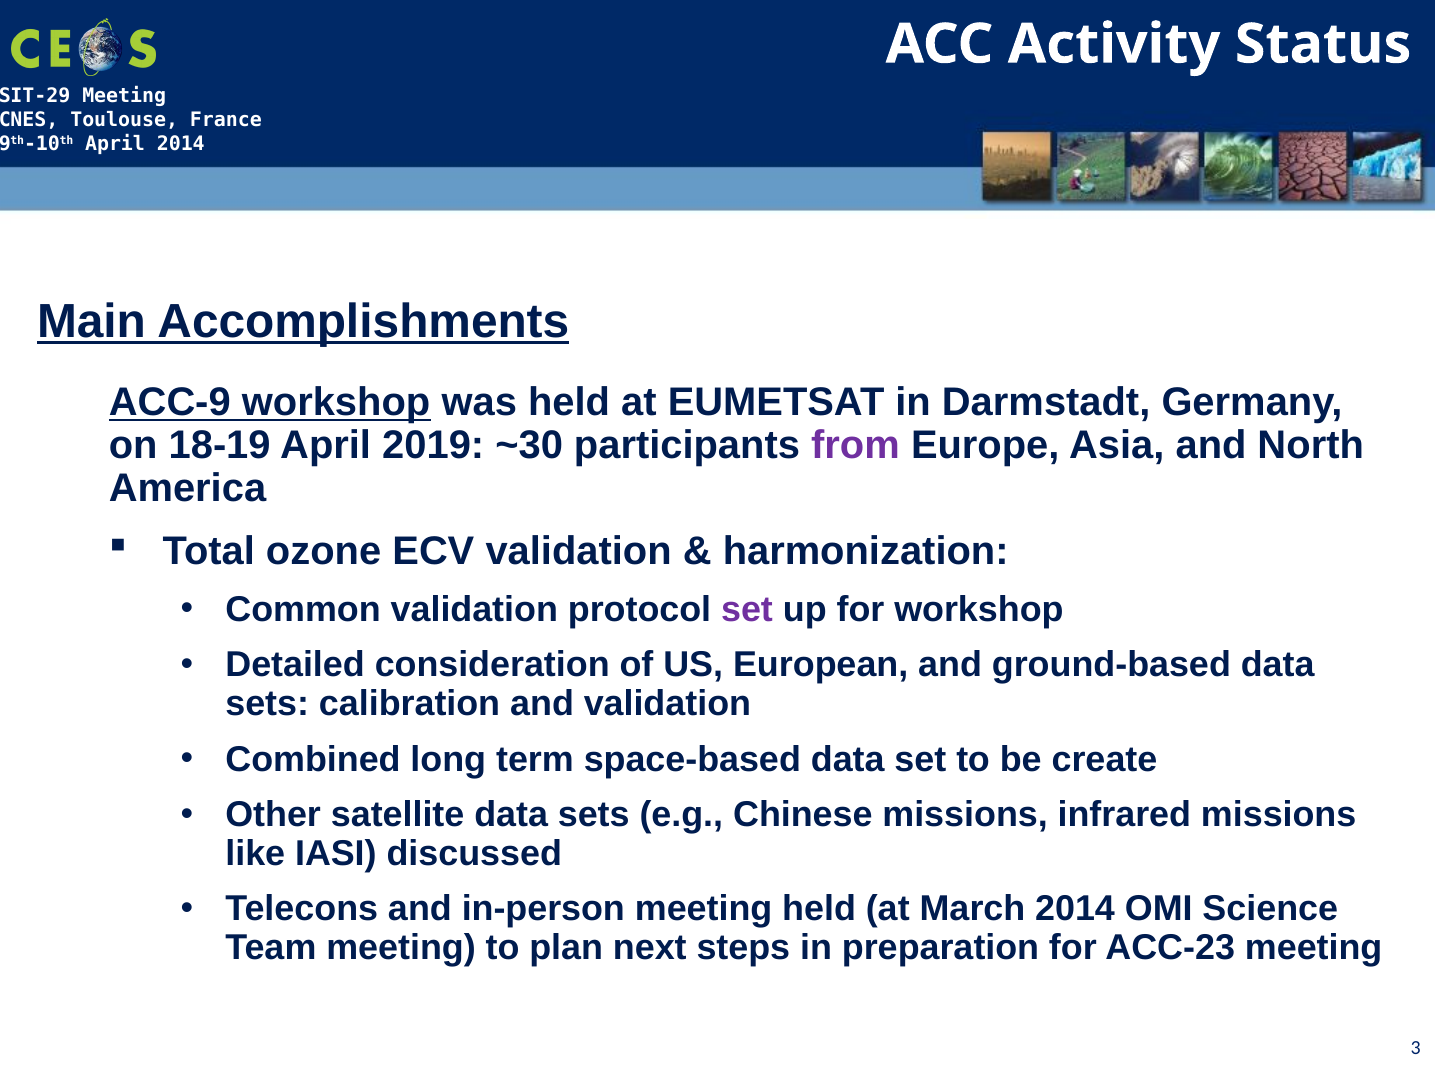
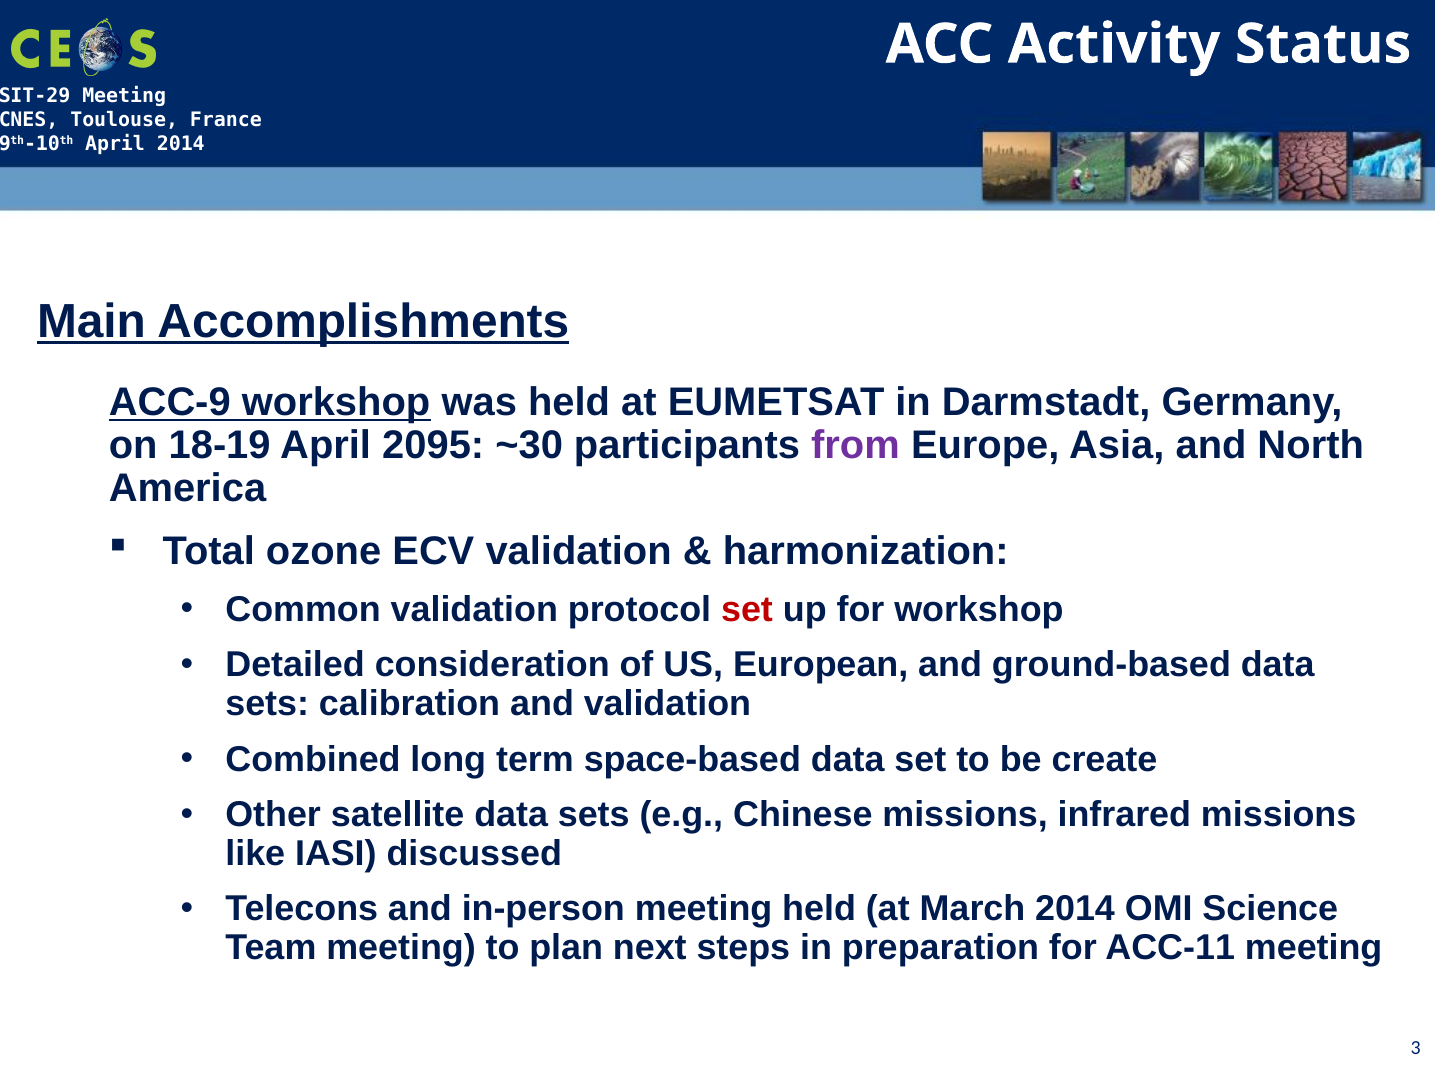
2019: 2019 -> 2095 (433, 446)
set colour: purple -> red (747, 610)
ACC-23: ACC-23 -> ACC-11 (1170, 948)
